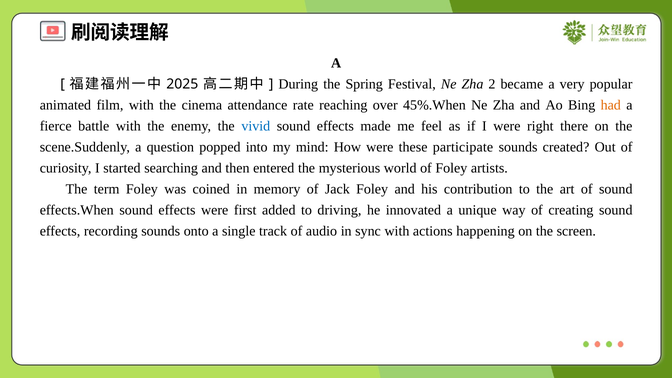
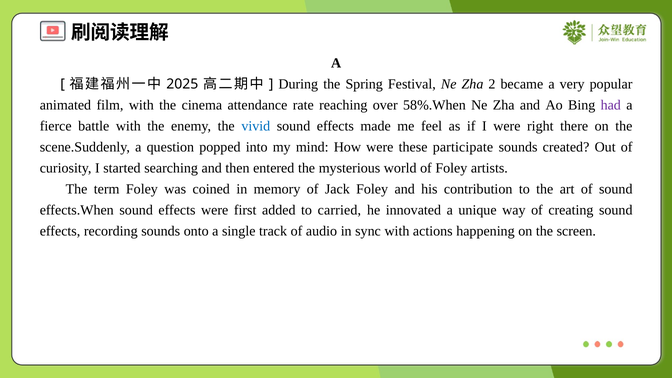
45%.When: 45%.When -> 58%.When (434, 105)
had colour: orange -> purple (611, 105)
driving: driving -> carried (339, 210)
